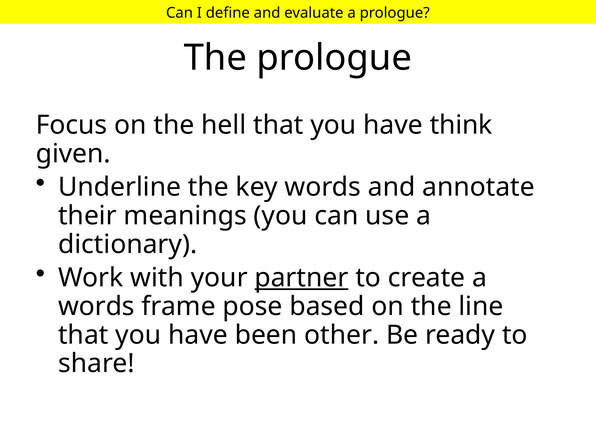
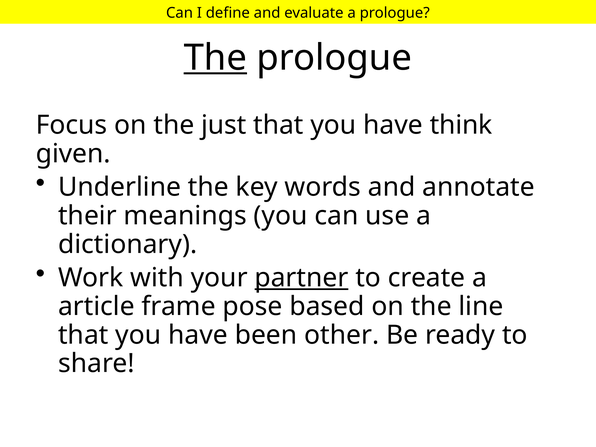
The underline: none -> present (215, 58)
hell: hell -> just (224, 125)
words: words -> article (96, 306)
